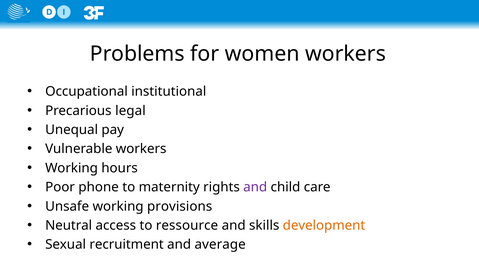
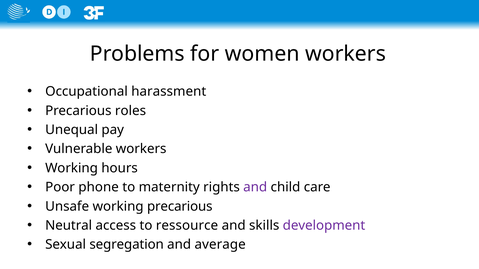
institutional: institutional -> harassment (169, 92)
legal: legal -> roles (131, 111)
working provisions: provisions -> precarious (180, 207)
development colour: orange -> purple (324, 226)
recruitment: recruitment -> segregation (127, 245)
